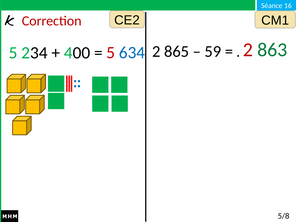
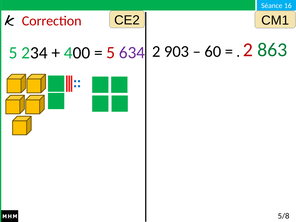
865: 865 -> 903 (177, 52)
59: 59 -> 60 (213, 52)
634 colour: blue -> purple (132, 53)
